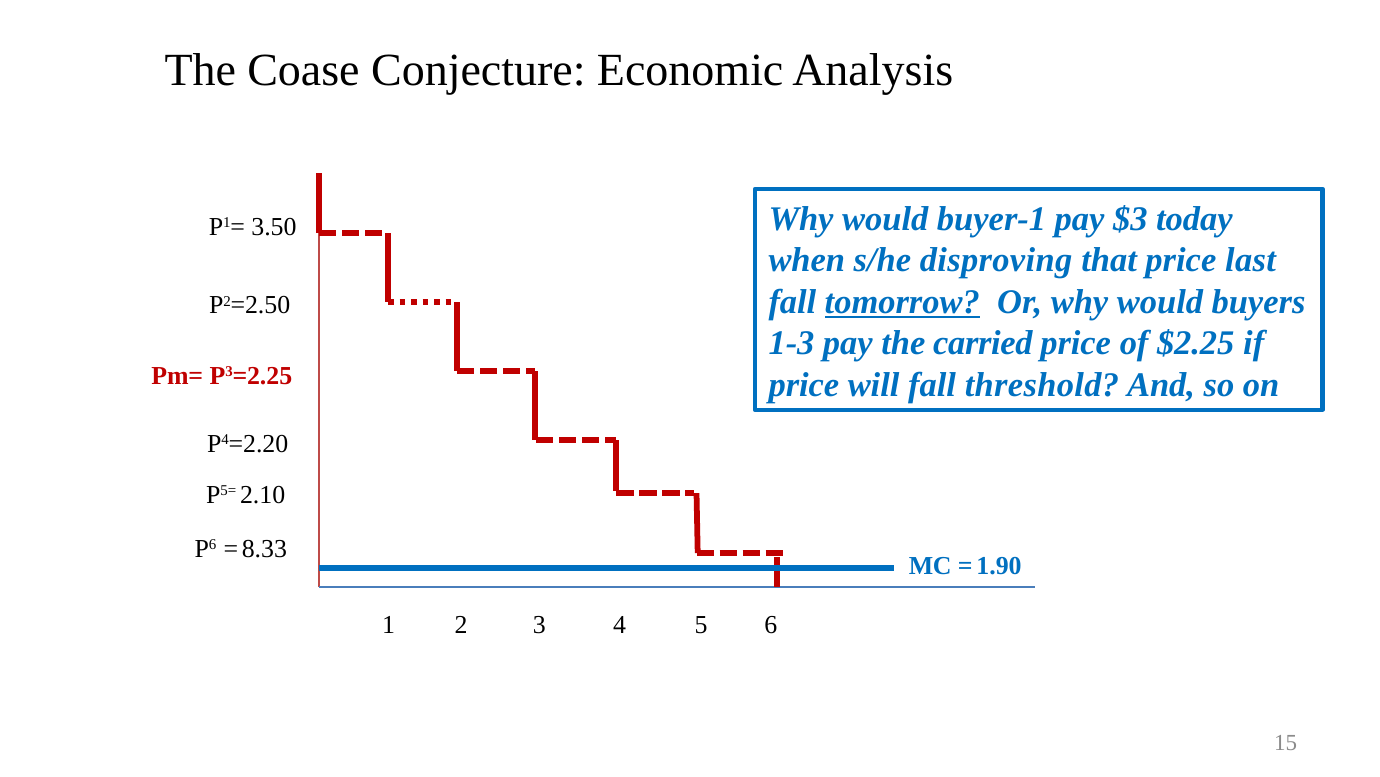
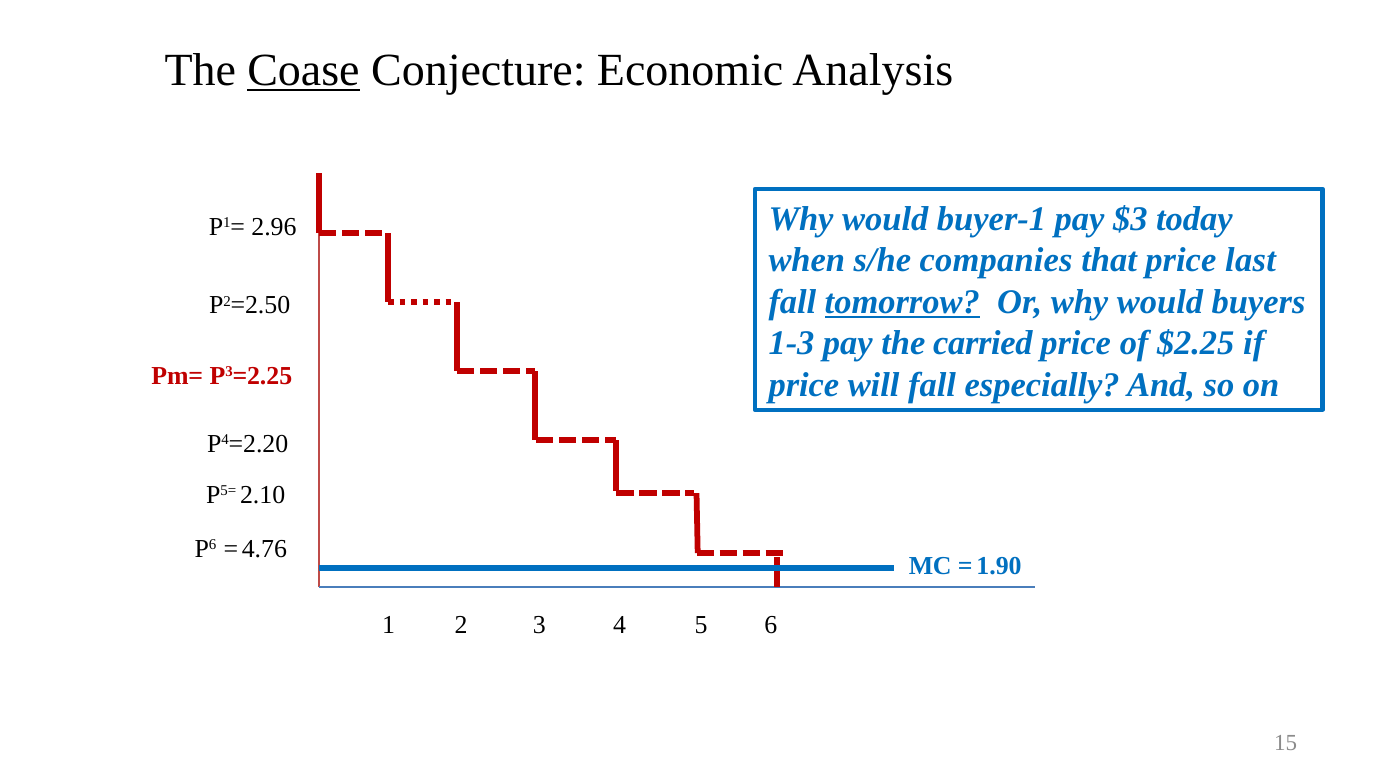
Coase underline: none -> present (303, 70)
3.50: 3.50 -> 2.96 (274, 227)
disproving: disproving -> companies (996, 260)
threshold: threshold -> especially (1042, 384)
8.33: 8.33 -> 4.76 (264, 548)
